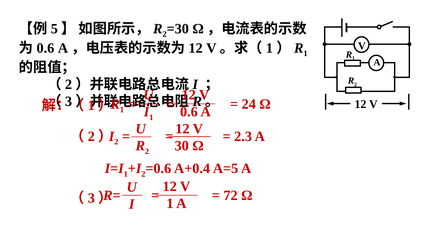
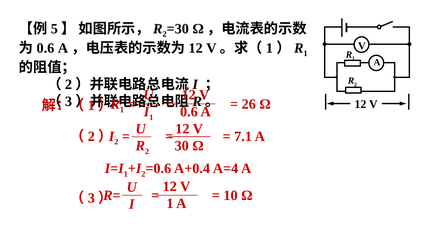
24: 24 -> 26 (249, 104)
2.3: 2.3 -> 7.1 (243, 136)
A=5: A=5 -> A=4 (226, 168)
72: 72 -> 10 (231, 195)
